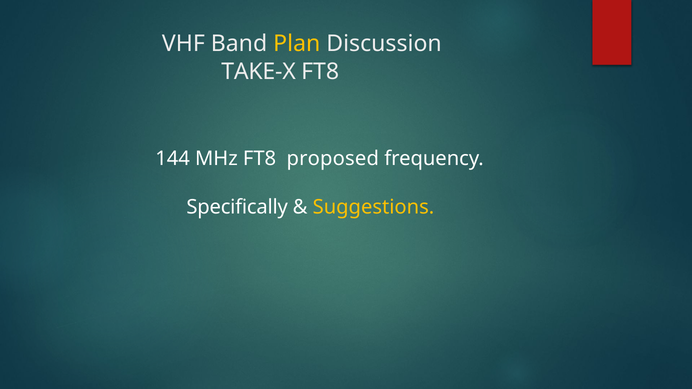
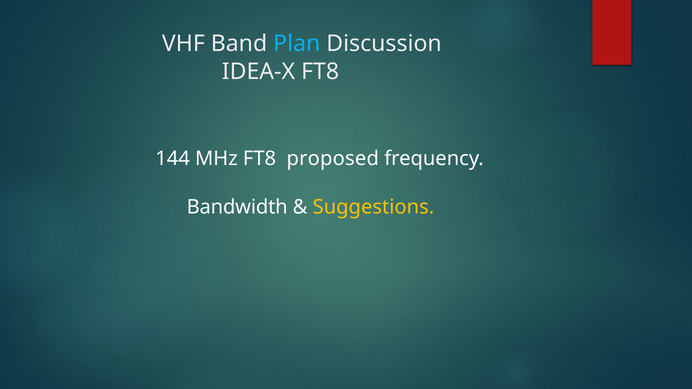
Plan colour: yellow -> light blue (297, 44)
TAKE-X: TAKE-X -> IDEA-X (258, 71)
Specifically: Specifically -> Bandwidth (237, 207)
